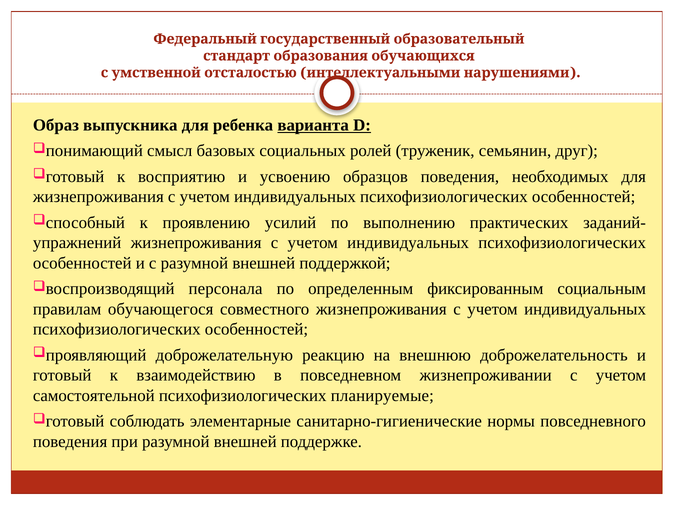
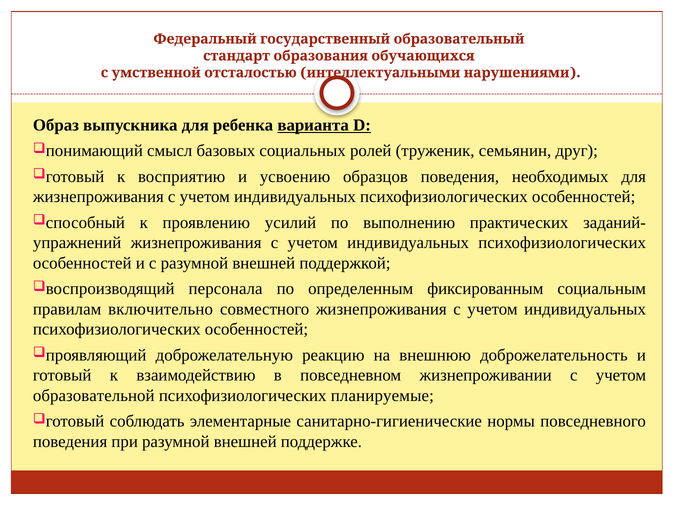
обучающегося: обучающегося -> включительно (161, 309)
самостоятельной: самостоятельной -> образовательной (94, 396)
